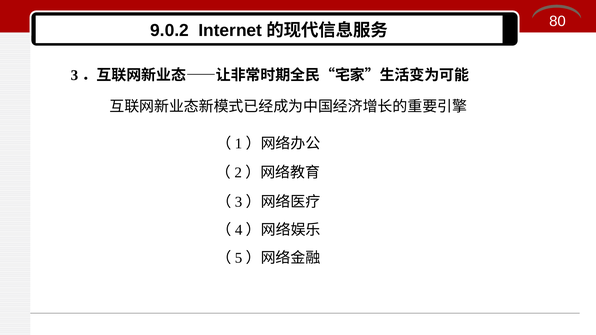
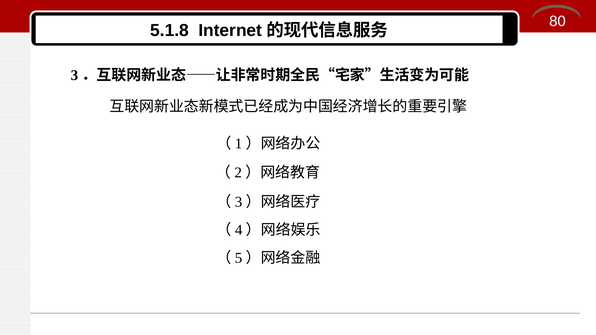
9.0.2: 9.0.2 -> 5.1.8 (170, 31)
